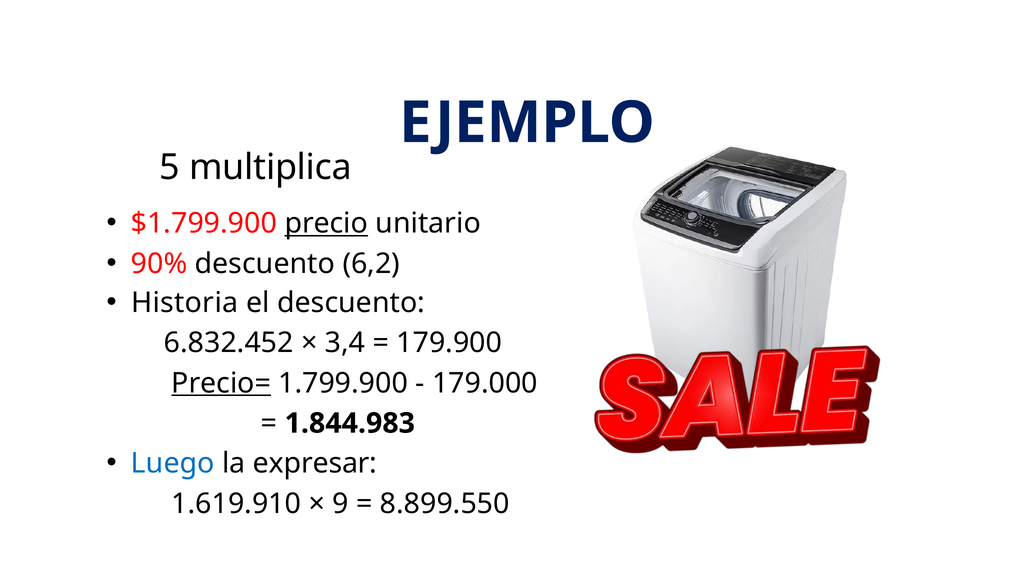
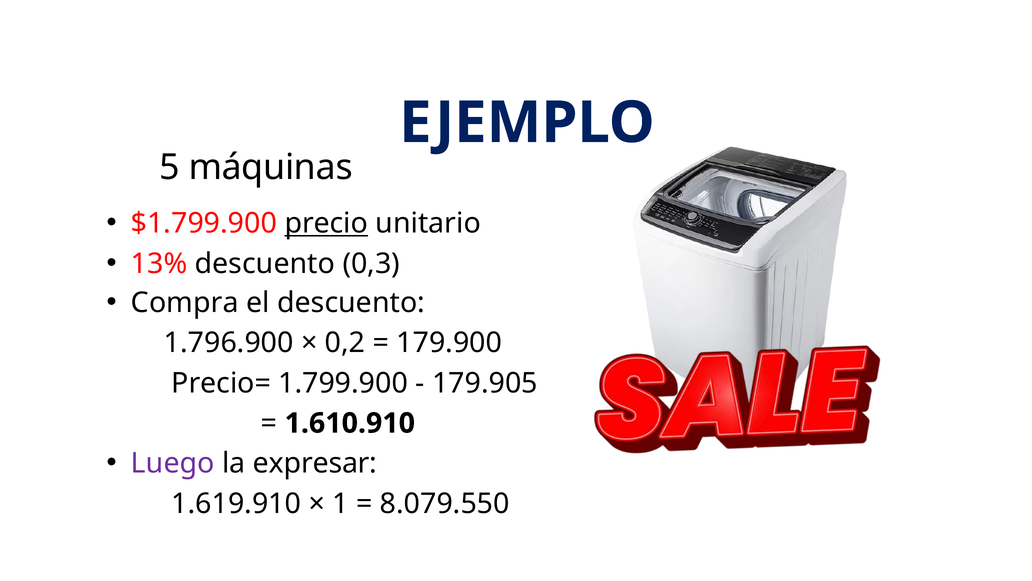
multiplica: multiplica -> máquinas (271, 167)
90%: 90% -> 13% (159, 263)
6,2: 6,2 -> 0,3 (371, 263)
Historia: Historia -> Compra (185, 302)
6.832.452: 6.832.452 -> 1.796.900 (229, 343)
3,4: 3,4 -> 0,2 (345, 343)
Precio= underline: present -> none (221, 383)
179.000: 179.000 -> 179.905 (485, 383)
1.844.983: 1.844.983 -> 1.610.910 (350, 423)
Luego colour: blue -> purple (173, 463)
9: 9 -> 1 (341, 503)
8.899.550: 8.899.550 -> 8.079.550 (445, 503)
